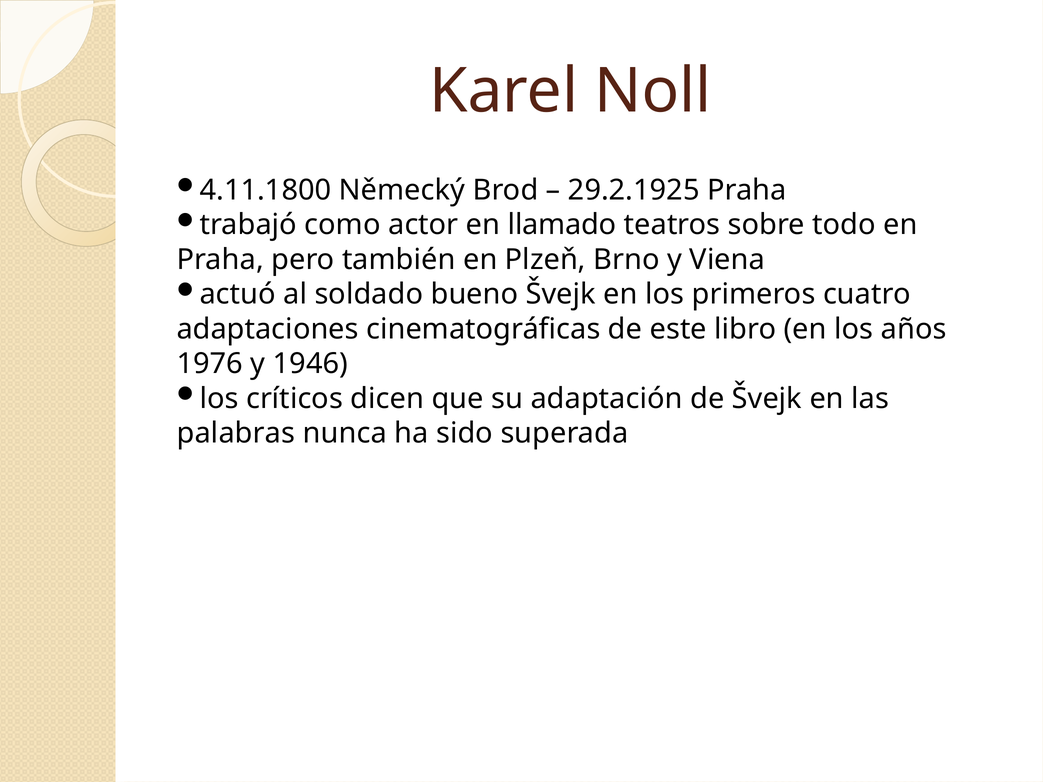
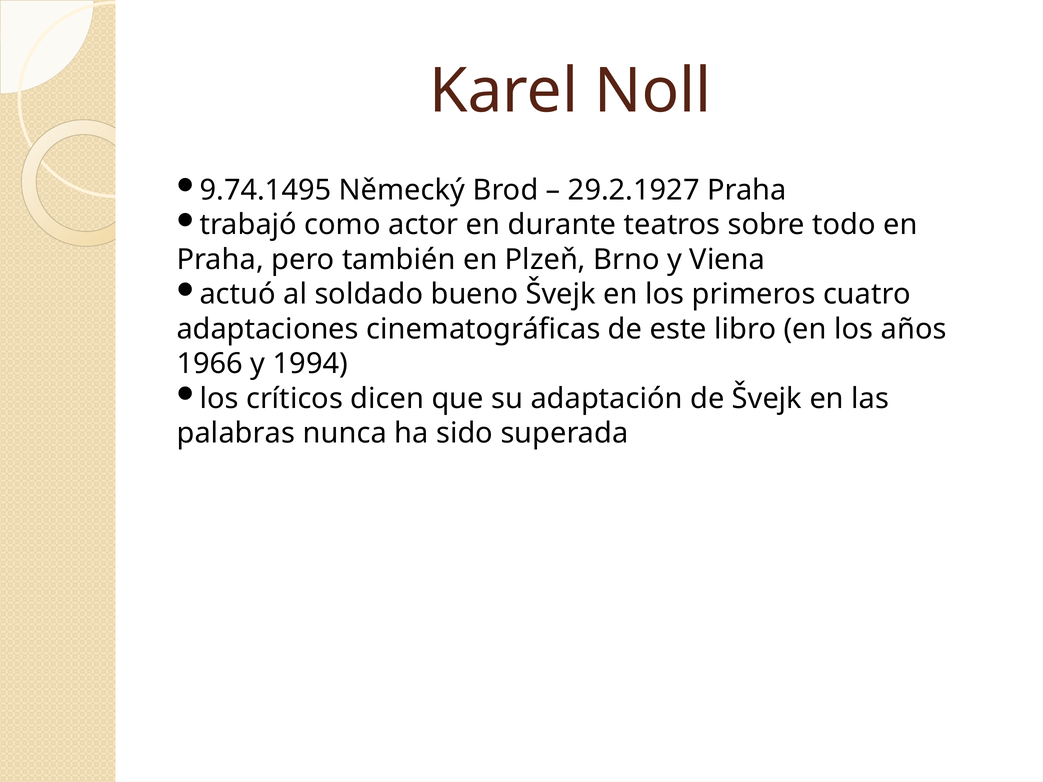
4.11.1800: 4.11.1800 -> 9.74.1495 (265, 190)
29.2.1925: 29.2.1925 -> 29.2.1927 (634, 190)
llamado: llamado -> durante (562, 225)
1976: 1976 -> 1966 (210, 364)
1946: 1946 -> 1994 (310, 364)
